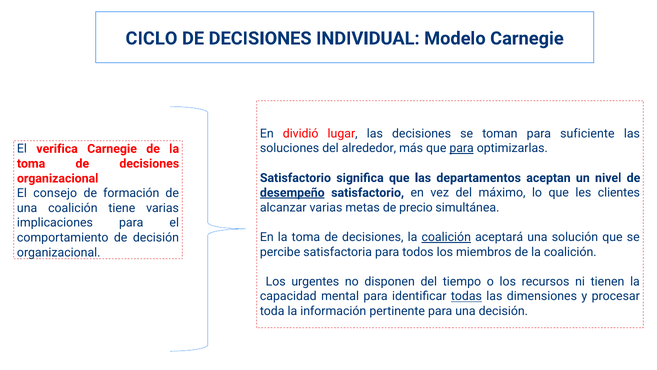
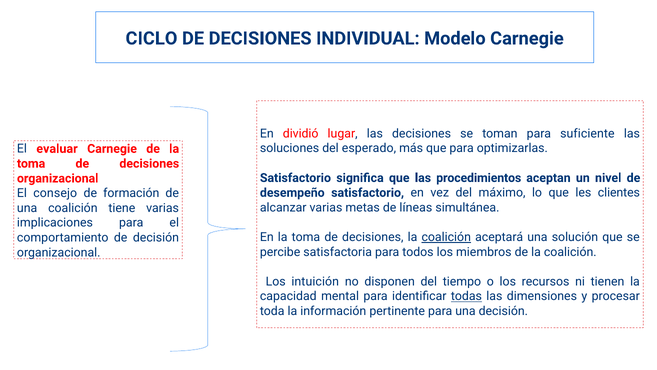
alrededor: alrededor -> esperado (369, 148)
para underline: present -> none (462, 148)
verifica: verifica -> evaluar (57, 149)
departamentos: departamentos -> procedimientos (479, 178)
desempeño underline: present -> none (292, 192)
precio: precio -> líneas (416, 207)
urgentes: urgentes -> intuición (315, 281)
